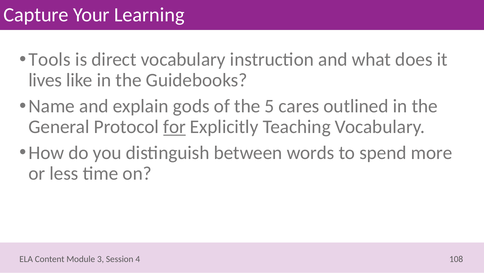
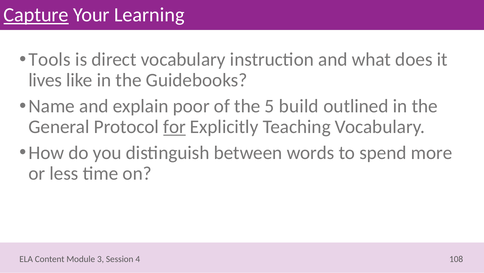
Capture underline: none -> present (36, 15)
gods: gods -> poor (191, 106)
cares: cares -> build (299, 106)
